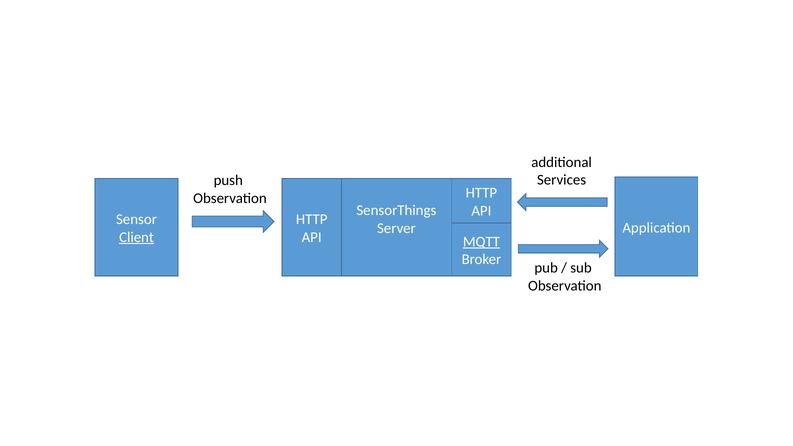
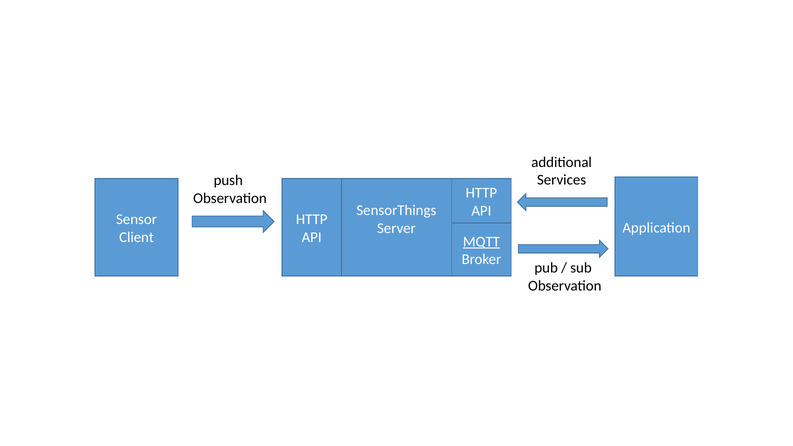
Client underline: present -> none (136, 237)
